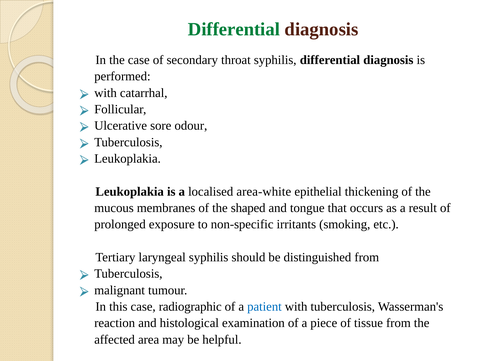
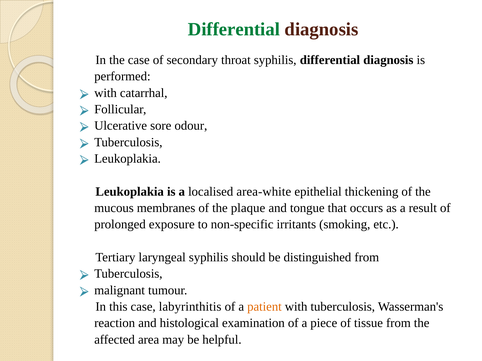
shaped: shaped -> plaque (248, 208)
radiographic: radiographic -> labyrinthitis (190, 307)
patient colour: blue -> orange (264, 307)
